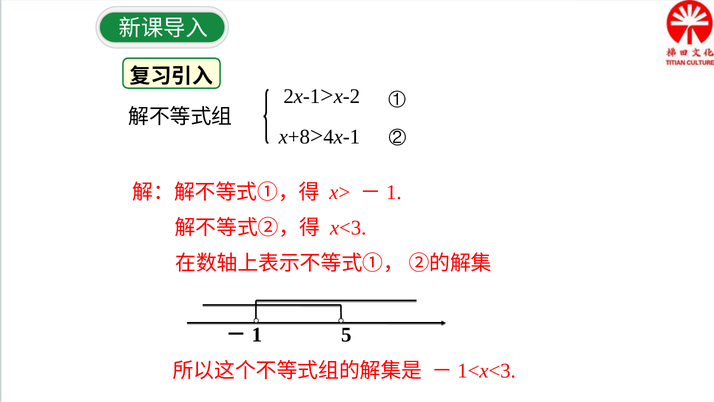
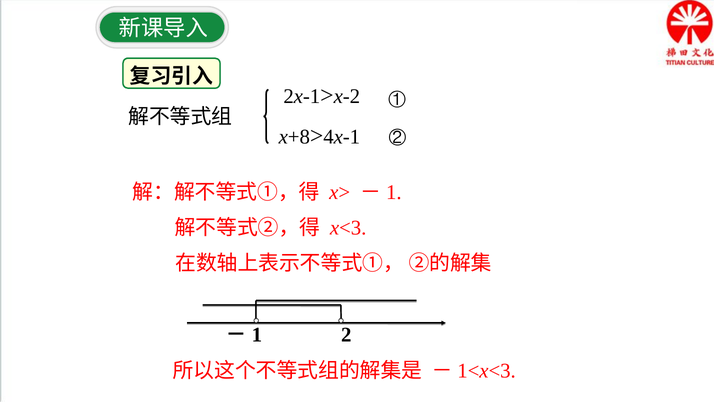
5: 5 -> 2 (346, 335)
